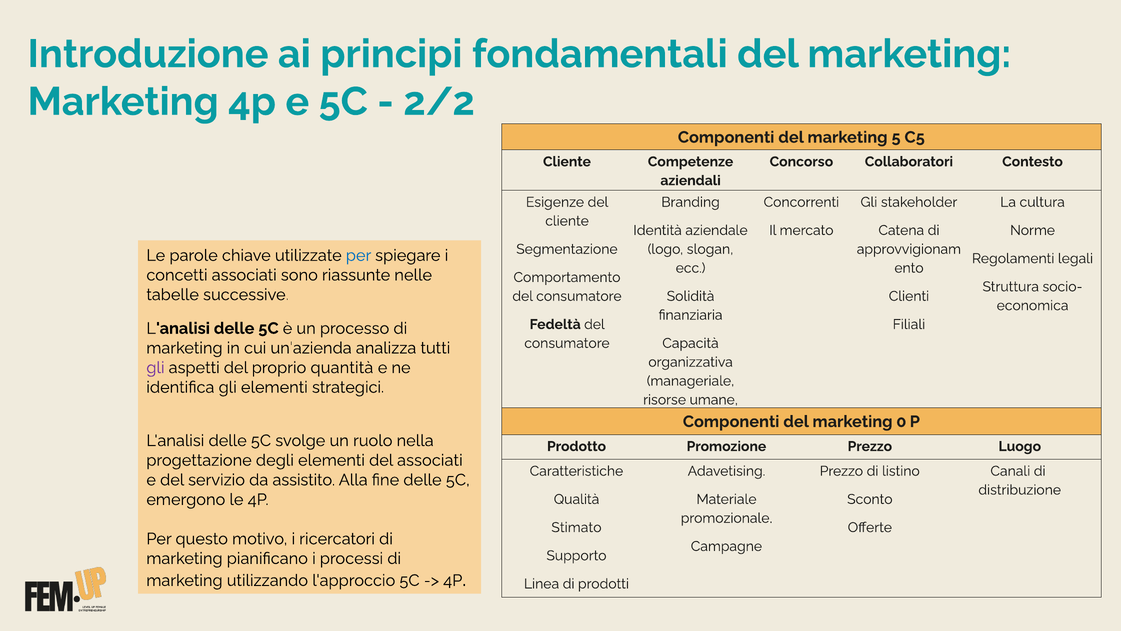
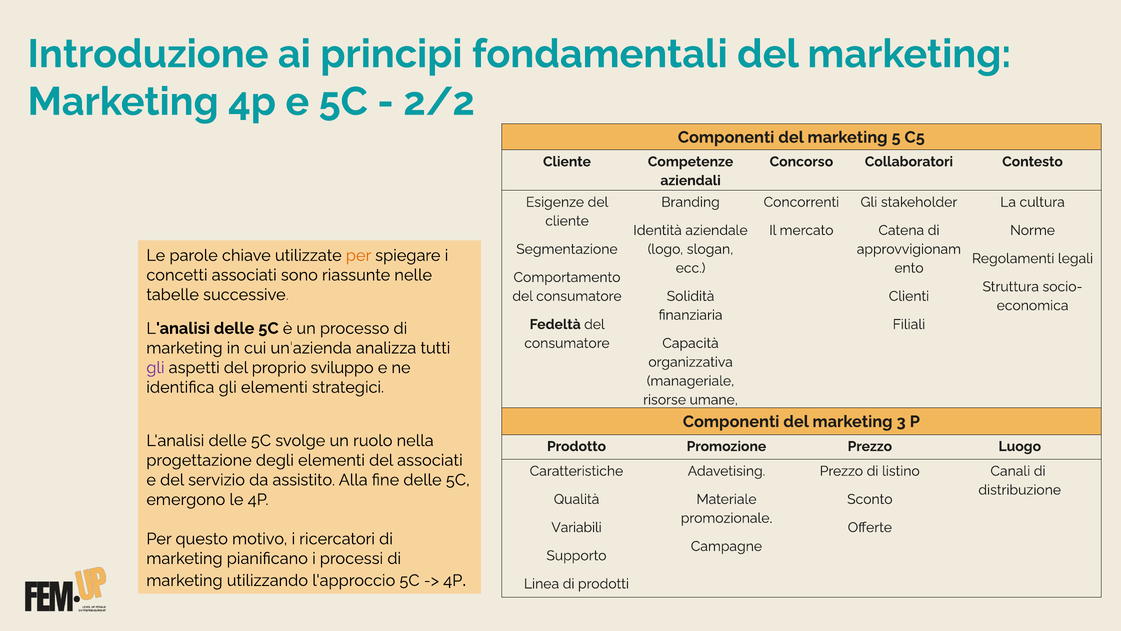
per colour: blue -> orange (359, 255)
quantità: quantità -> sviluppo (342, 367)
0: 0 -> 3 (901, 421)
Stimato: Stimato -> Variabili (577, 527)
